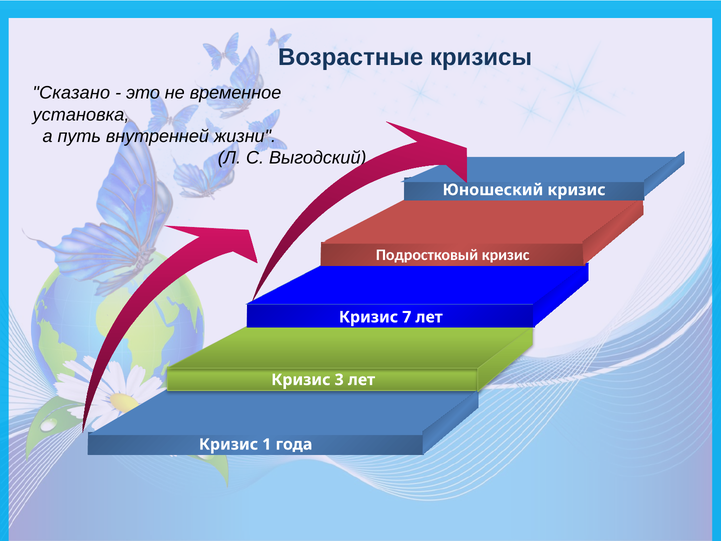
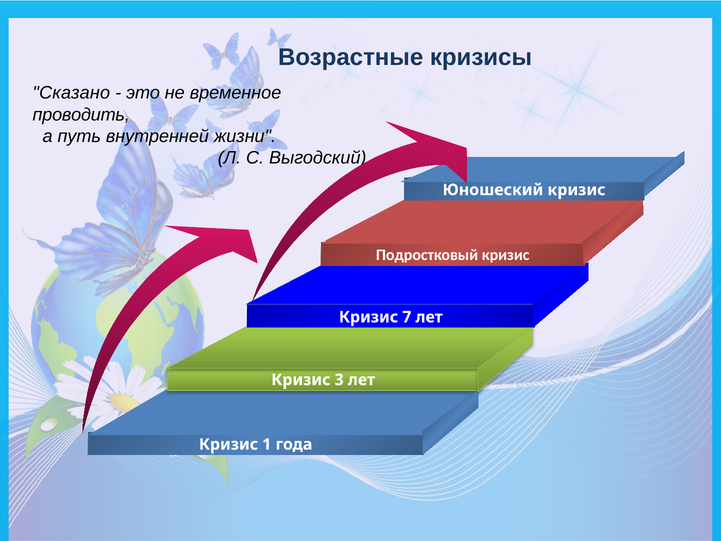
установка: установка -> проводить (81, 115)
